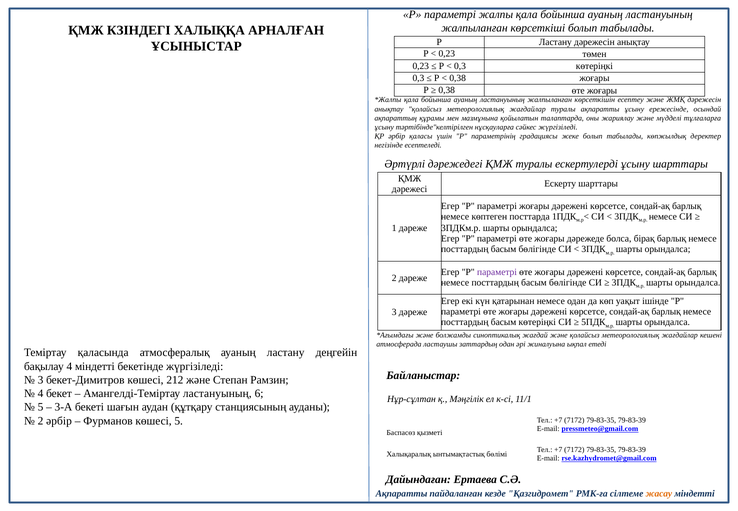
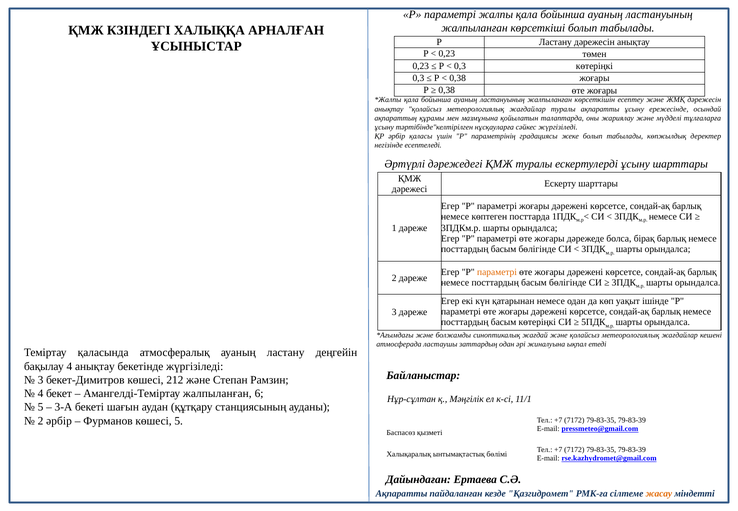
параметрі colour: purple -> orange (497, 272)
4 міндетті: міндетті -> анықтау (95, 366)
Амангелді-Теміртау ластануының: ластануының -> жалпыланған (217, 394)
